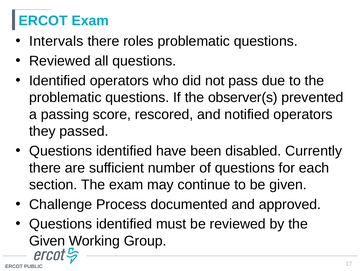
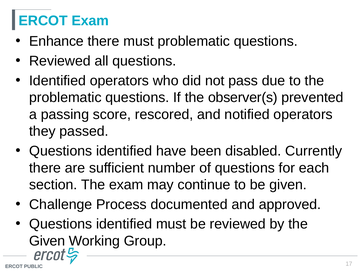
Intervals: Intervals -> Enhance (56, 41)
there roles: roles -> must (139, 41)
